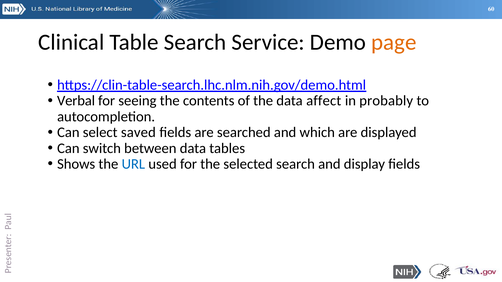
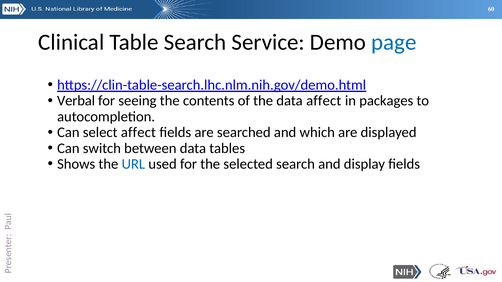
page colour: orange -> blue (394, 42)
probably: probably -> packages (386, 101)
select saved: saved -> affect (138, 133)
